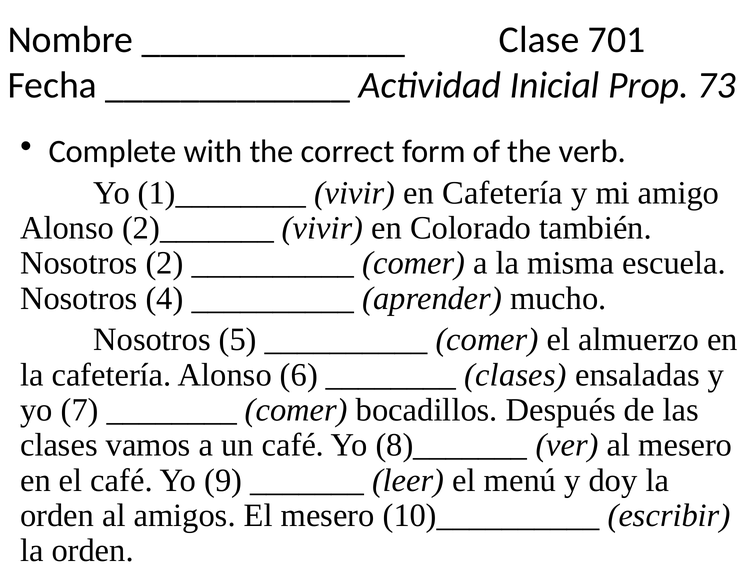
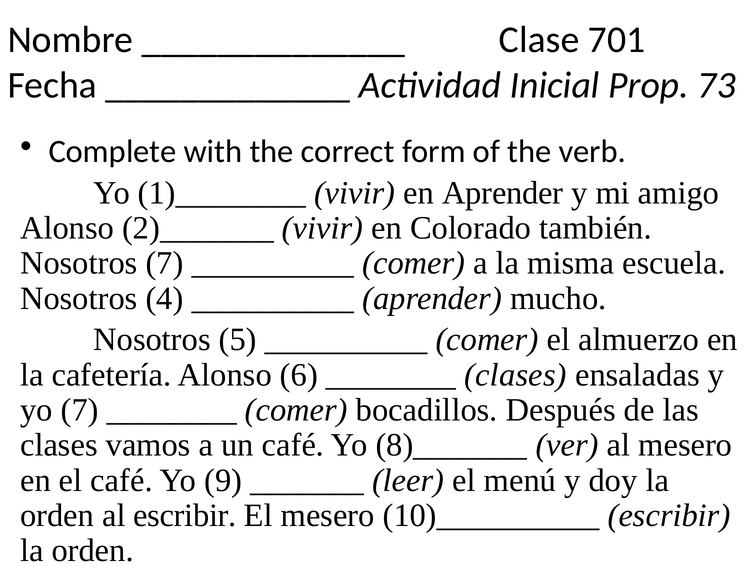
en Cafetería: Cafetería -> Aprender (503, 193)
Nosotros 2: 2 -> 7 (165, 263)
al amigos: amigos -> escribir (185, 515)
